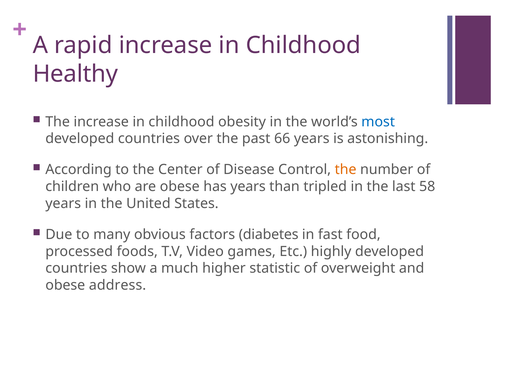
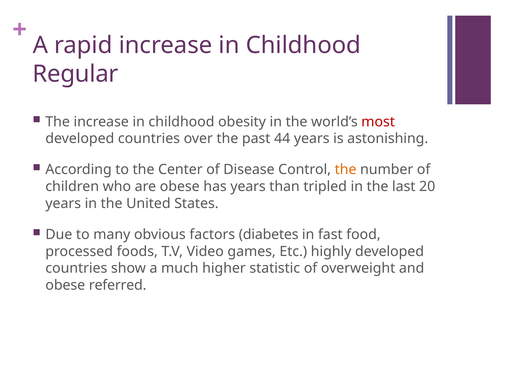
Healthy: Healthy -> Regular (75, 74)
most colour: blue -> red (378, 122)
66: 66 -> 44 (282, 139)
58: 58 -> 20 (427, 187)
address: address -> referred (118, 285)
